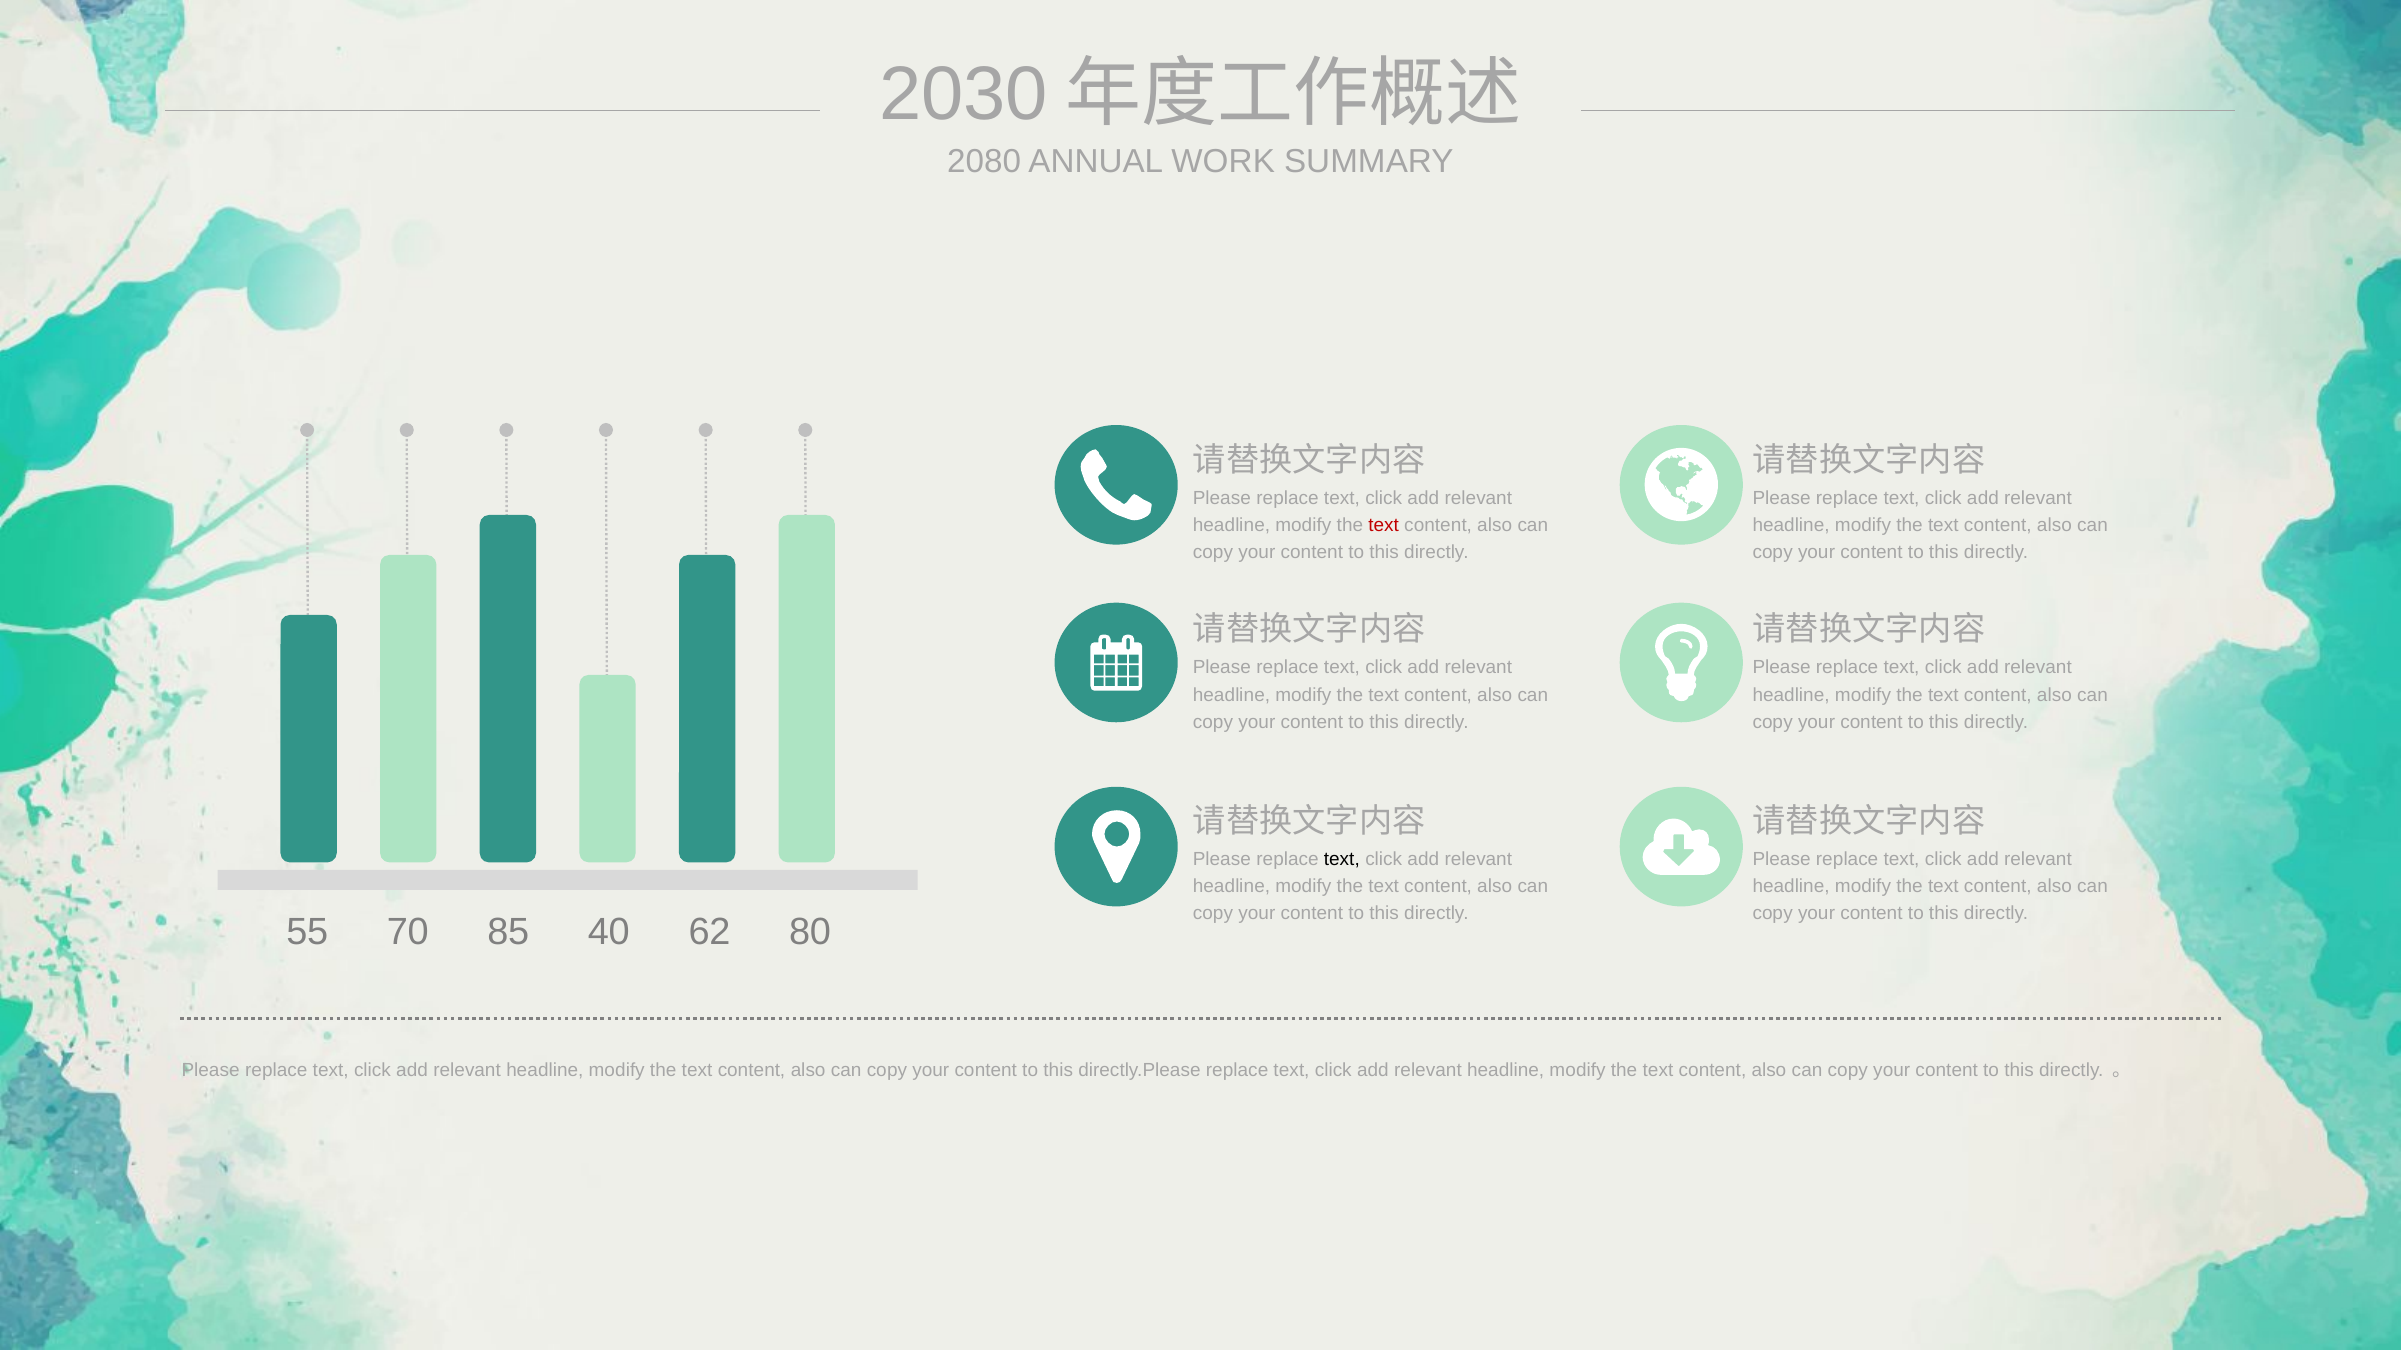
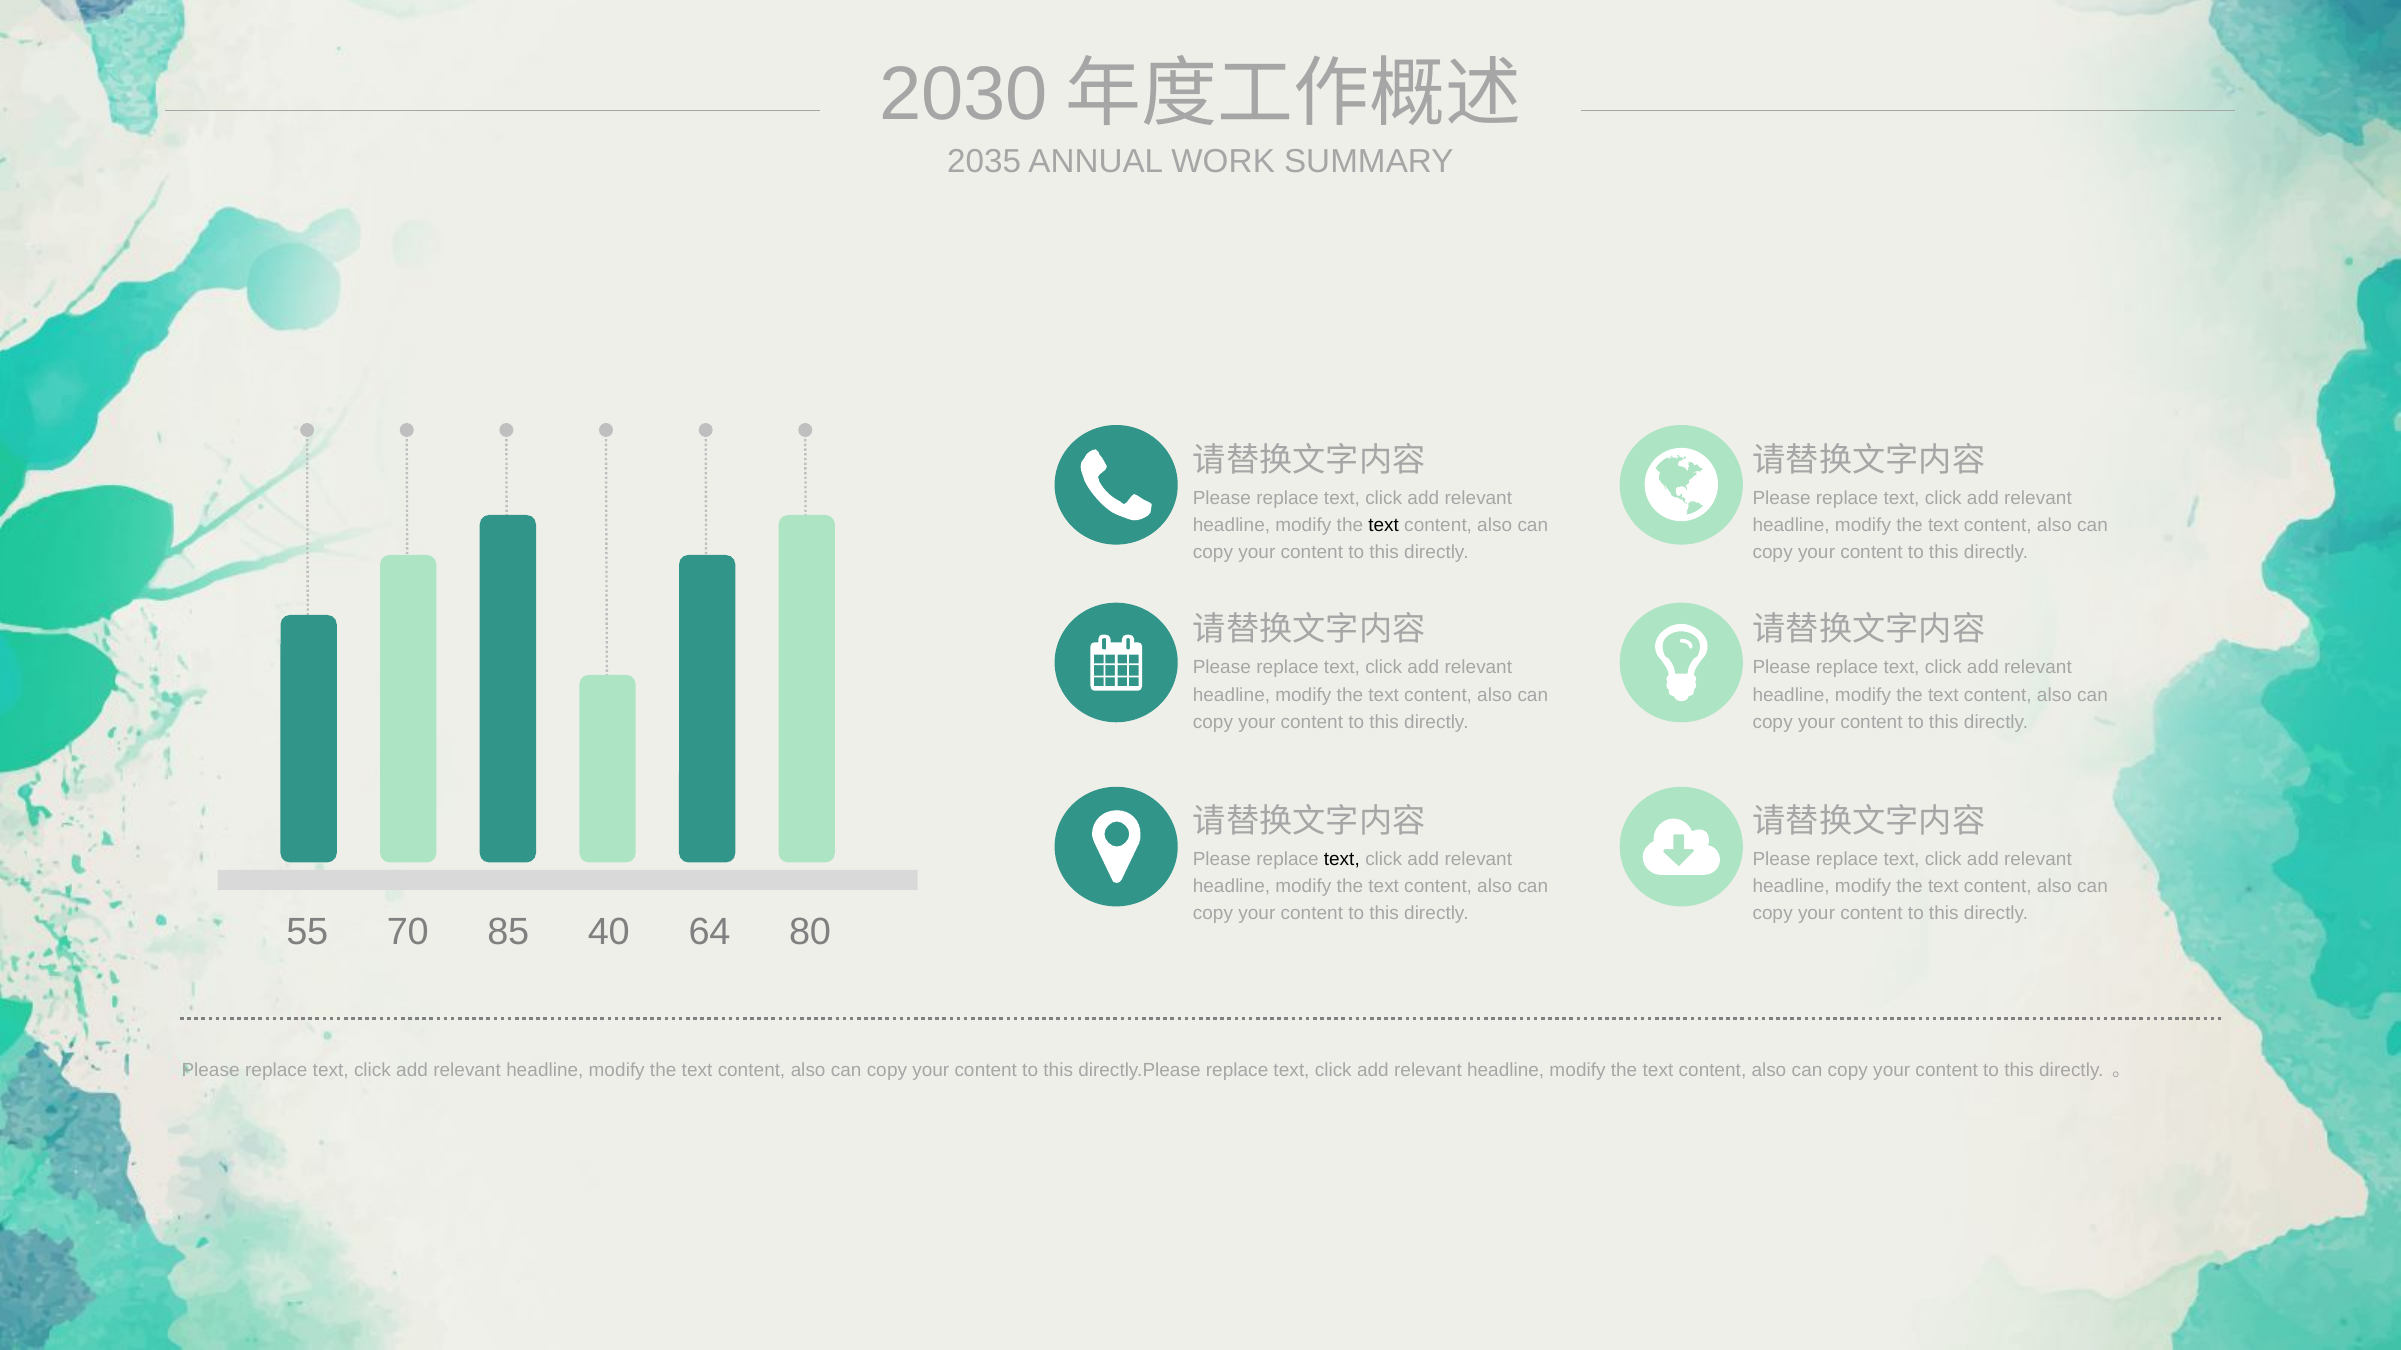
2080: 2080 -> 2035 (984, 161)
text colour: red -> black (1384, 526)
62: 62 -> 64 (710, 933)
